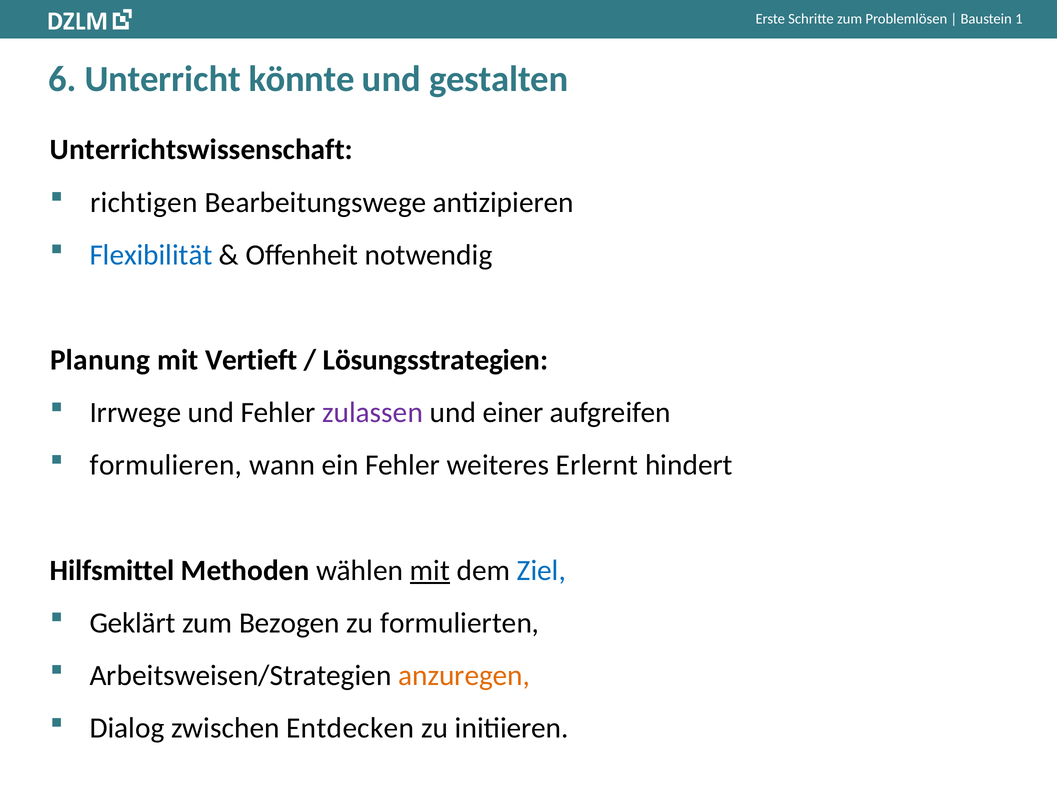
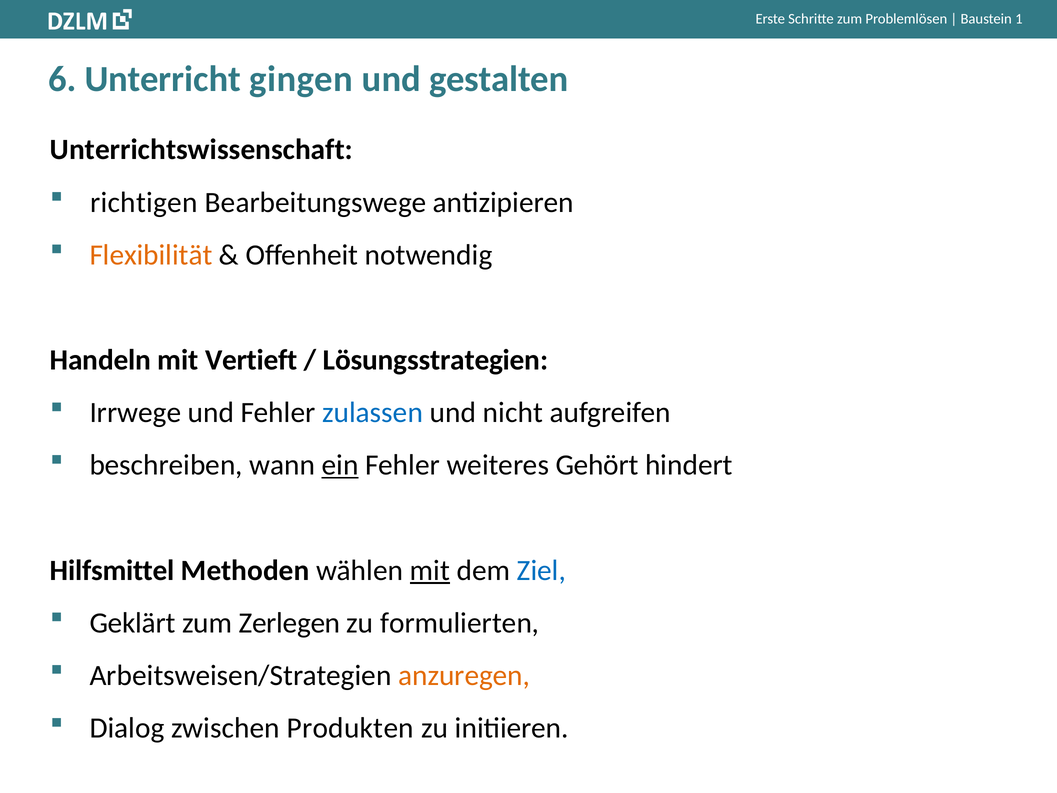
könnte: könnte -> gingen (301, 79)
Flexibilität colour: blue -> orange (151, 255)
Planung: Planung -> Handeln (100, 360)
zulassen colour: purple -> blue (373, 413)
einer: einer -> nicht (513, 413)
formulieren: formulieren -> beschreiben (166, 465)
ein underline: none -> present (340, 465)
Erlernt: Erlernt -> Gehört (597, 465)
Bezogen: Bezogen -> Zerlegen (290, 623)
Entdecken: Entdecken -> Produkten (350, 728)
